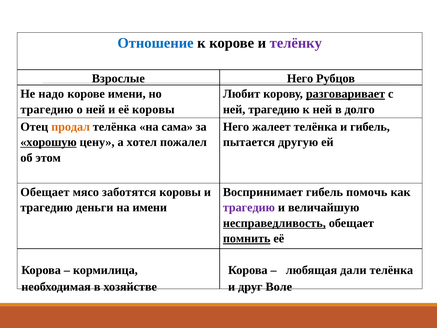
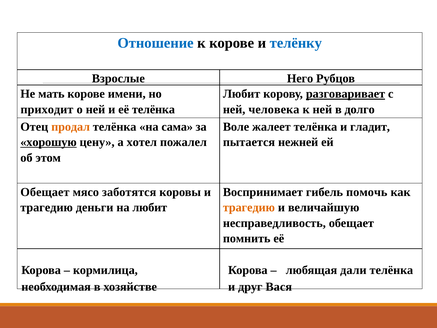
телёнку colour: purple -> blue (296, 43)
надо: надо -> мать (51, 94)
трагедию: трагедию -> приходит (47, 109)
её коровы: коровы -> телёнка (153, 109)
ней трагедию: трагедию -> человека (274, 109)
Него: Него -> Воле (236, 127)
и гибель: гибель -> гладит (370, 127)
другую: другую -> нежней (298, 142)
на имени: имени -> любит (150, 207)
трагедию colour: purple -> orange (249, 207)
несправедливость underline: present -> none (274, 223)
помнить underline: present -> none (247, 238)
Воле: Воле -> Вася (279, 287)
